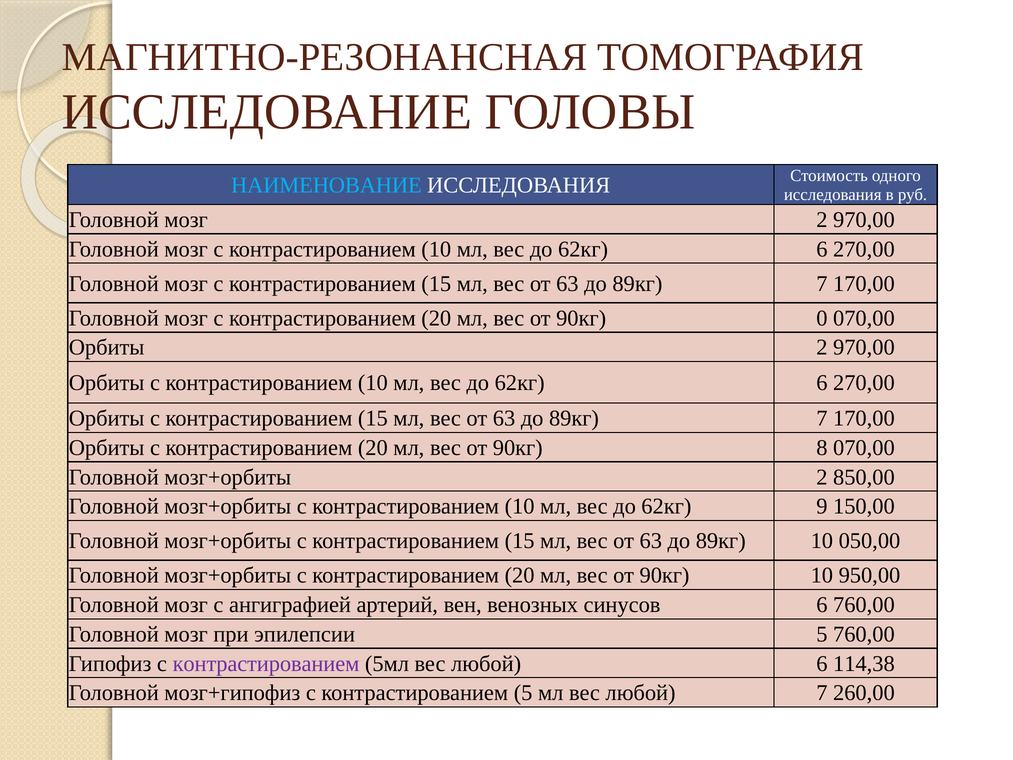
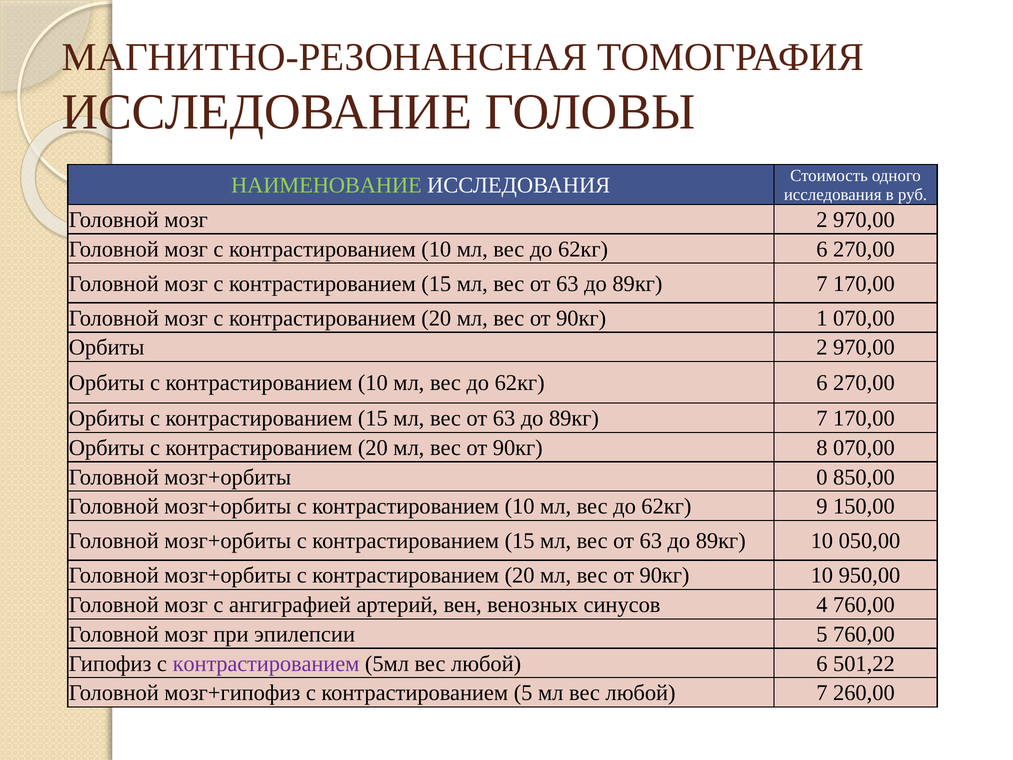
НАИМЕНОВАНИЕ colour: light blue -> light green (326, 185)
0: 0 -> 1 (822, 318)
мозг+орбиты 2: 2 -> 0 (822, 477)
синусов 6: 6 -> 4 (822, 605)
114,38: 114,38 -> 501,22 (864, 663)
